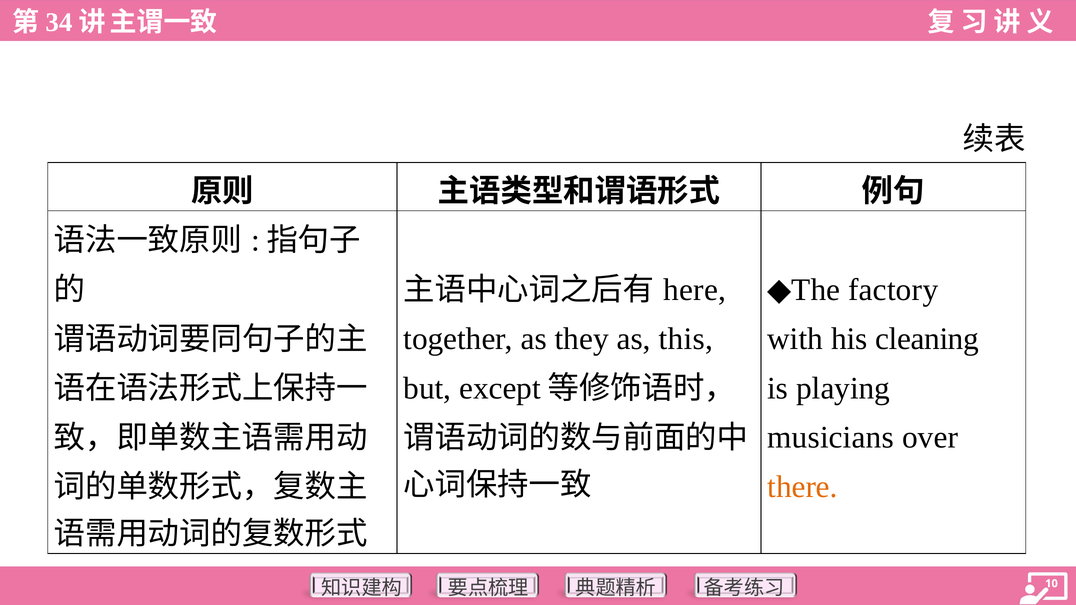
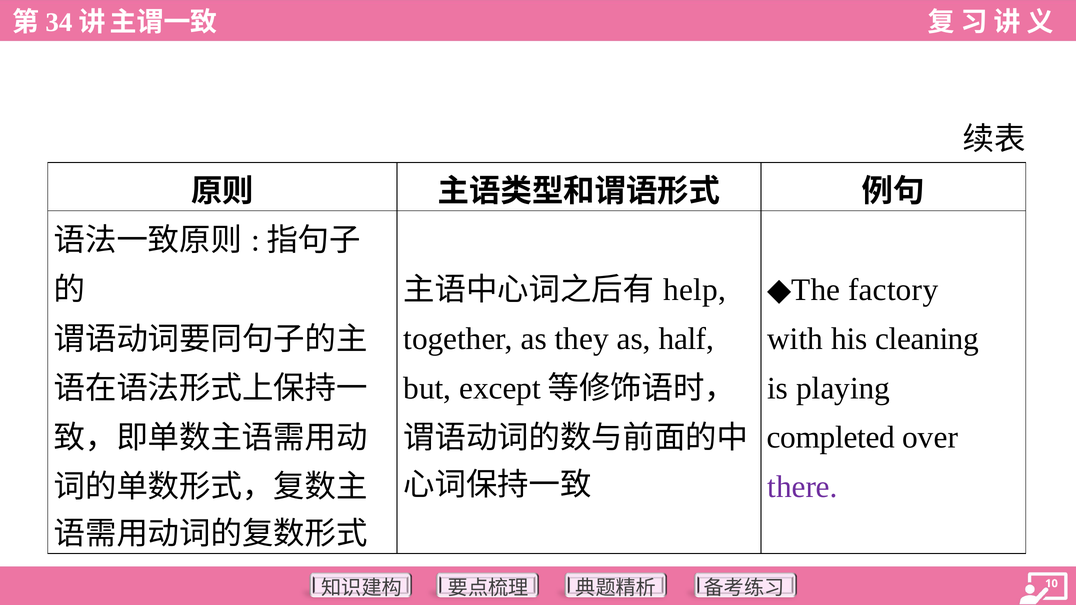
here: here -> help (695, 290)
this: this -> half (686, 339)
musicians: musicians -> completed (831, 438)
there colour: orange -> purple (803, 487)
